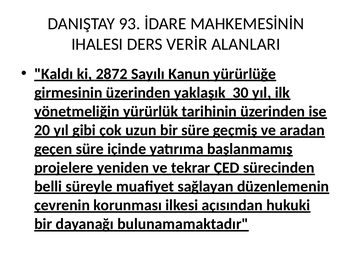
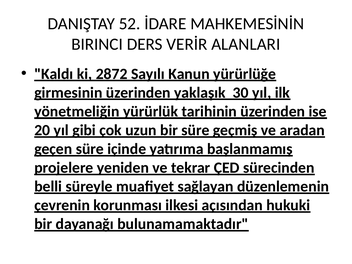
93: 93 -> 52 (130, 24)
IHALESI: IHALESI -> BIRINCI (97, 44)
